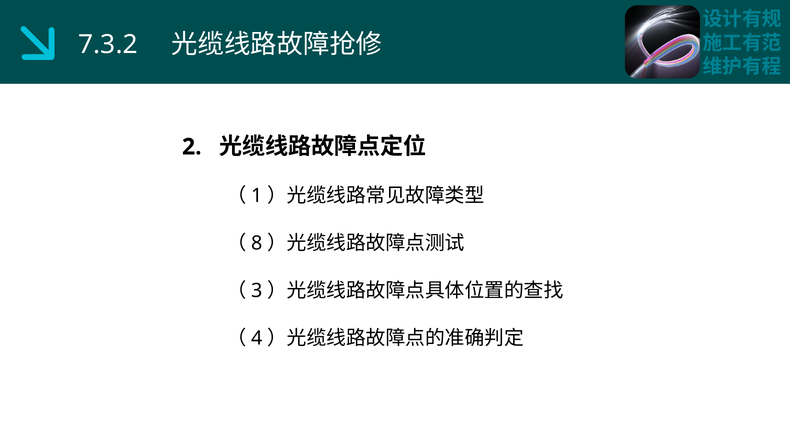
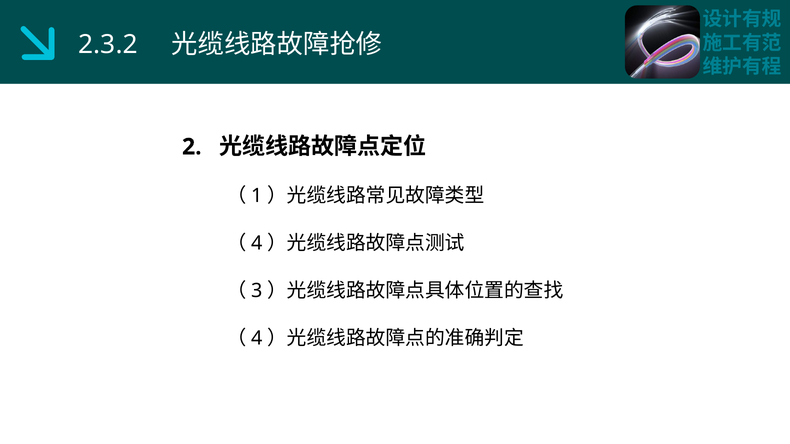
7.3.2: 7.3.2 -> 2.3.2 (108, 45)
8: 8 -> 4 (257, 243)
